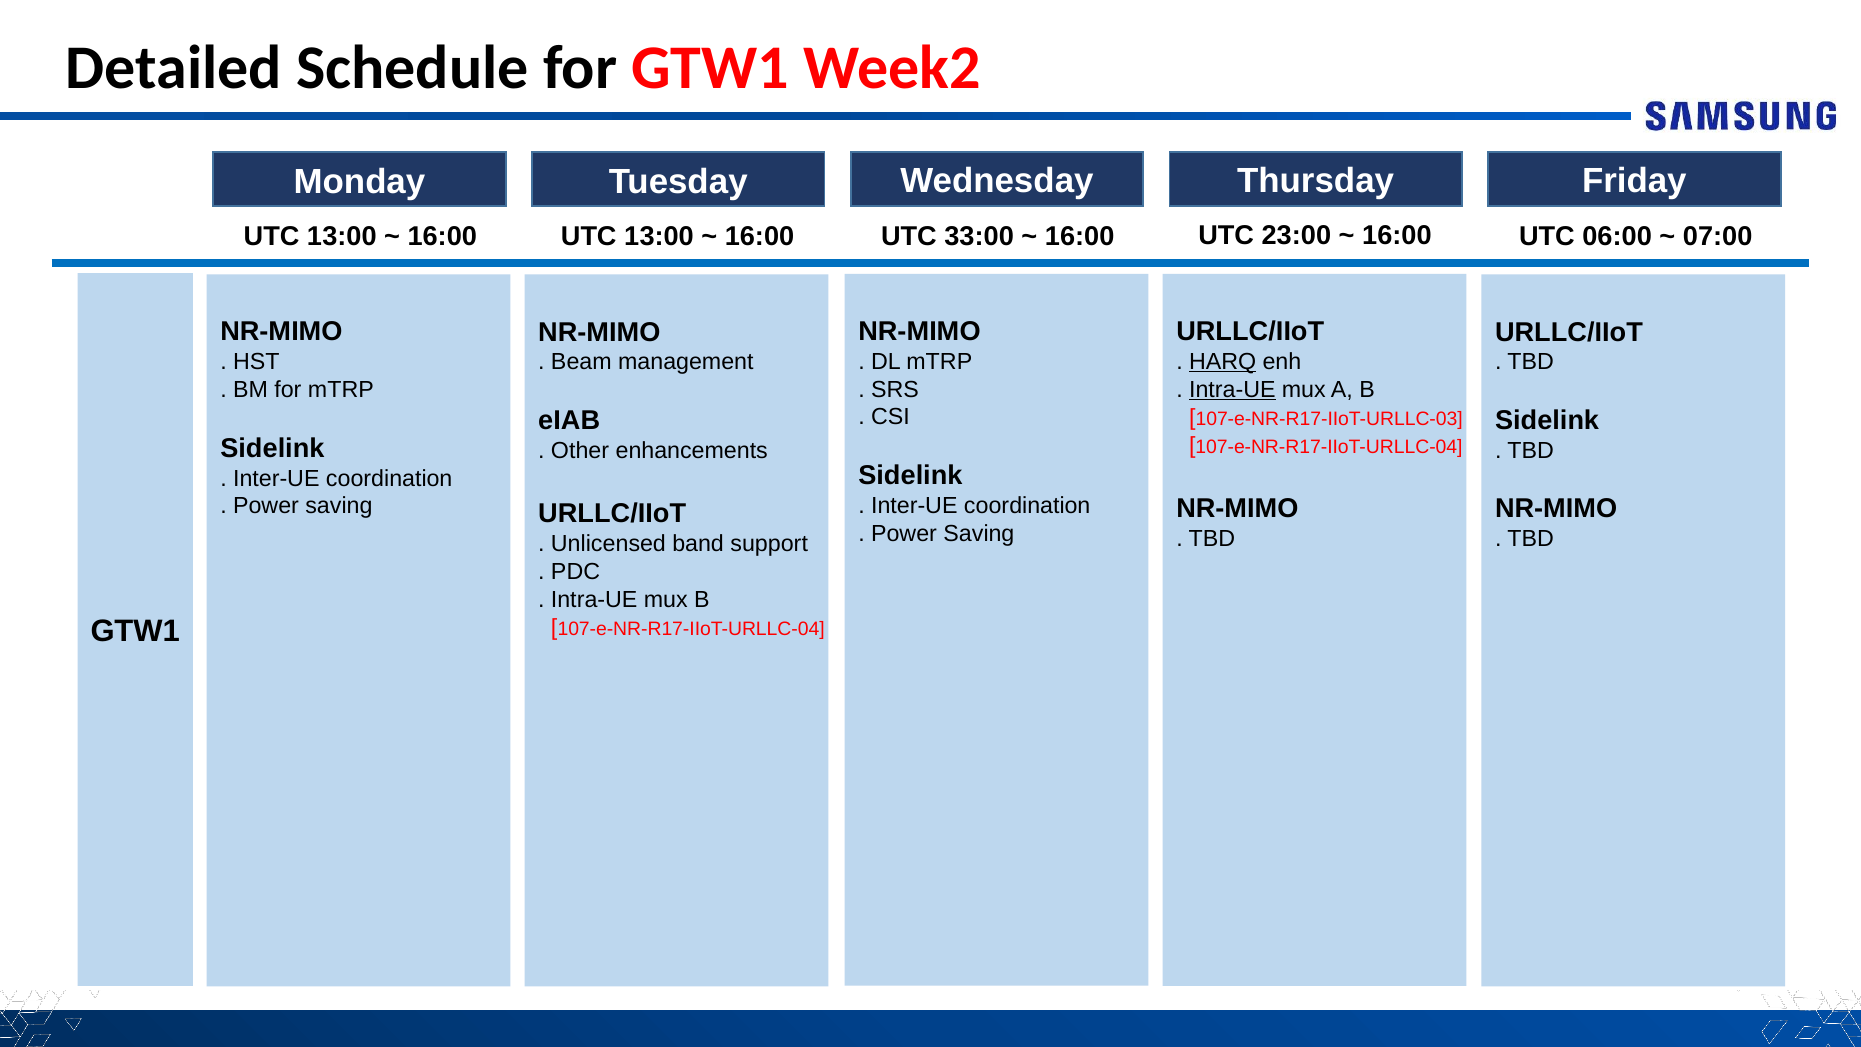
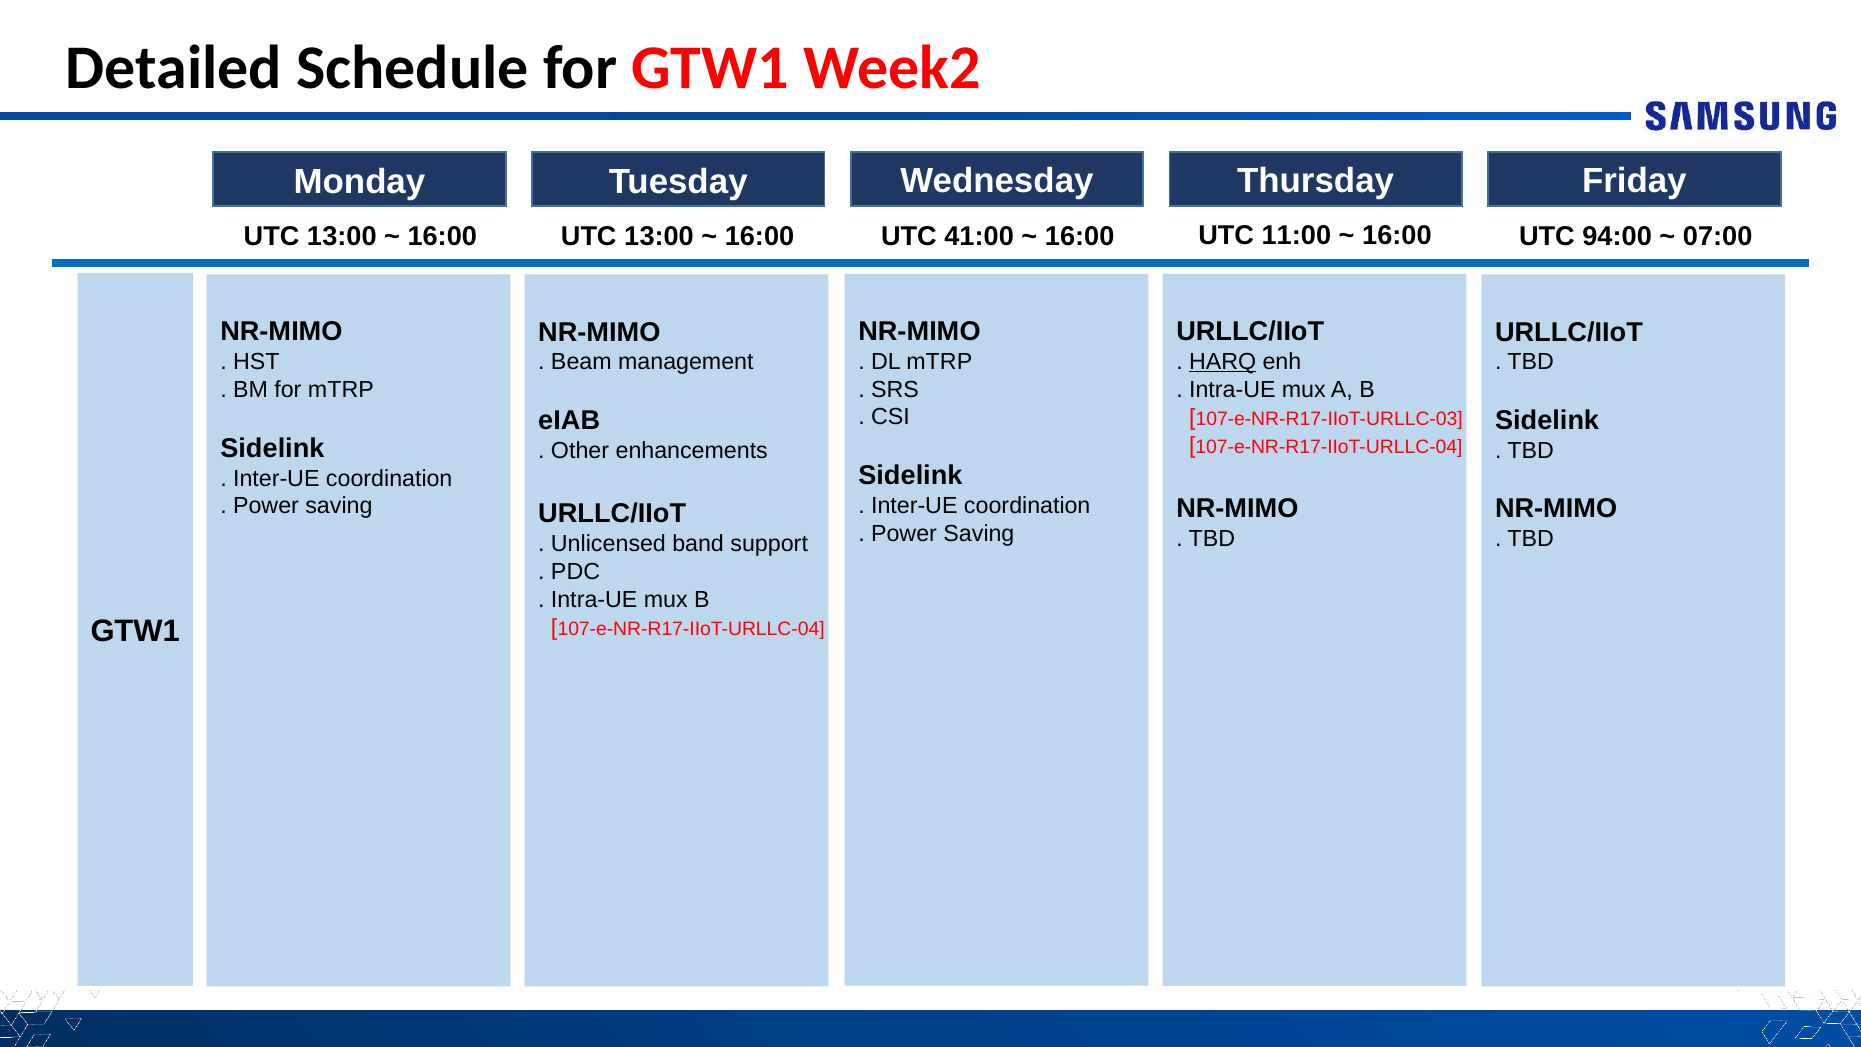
33:00: 33:00 -> 41:00 (979, 236)
23:00: 23:00 -> 11:00 (1296, 236)
06:00: 06:00 -> 94:00 (1617, 236)
Intra-UE underline: present -> none (1232, 389)
